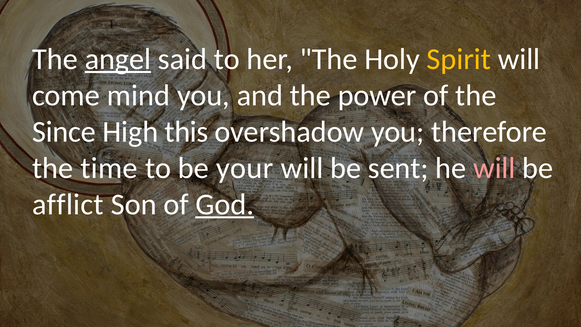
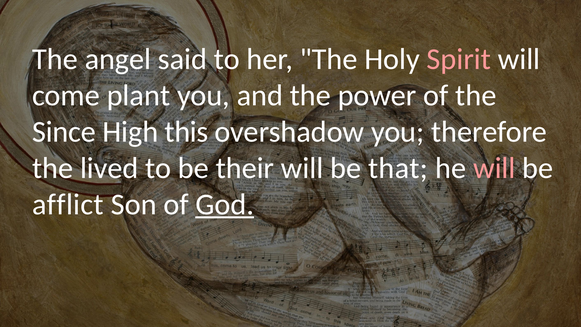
angel underline: present -> none (118, 59)
Spirit colour: yellow -> pink (459, 59)
mind: mind -> plant (138, 95)
time: time -> lived (109, 168)
your: your -> their (245, 168)
sent: sent -> that (398, 168)
